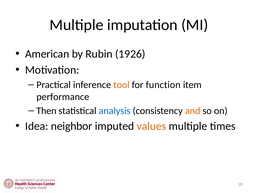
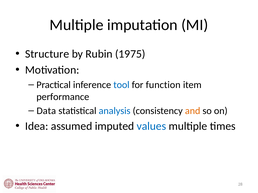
American: American -> Structure (47, 54)
1926: 1926 -> 1975 (130, 54)
tool colour: orange -> blue (121, 85)
Then: Then -> Data (46, 111)
neighbor: neighbor -> assumed (72, 126)
values colour: orange -> blue (151, 126)
